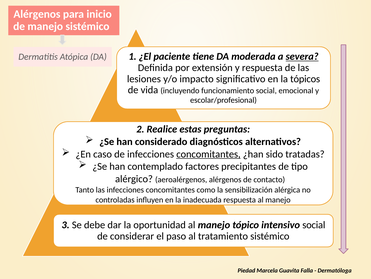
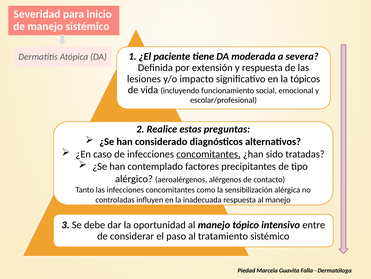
Alérgenos: Alérgenos -> Severidad (37, 14)
severa underline: present -> none (302, 56)
intensivo social: social -> entre (314, 224)
